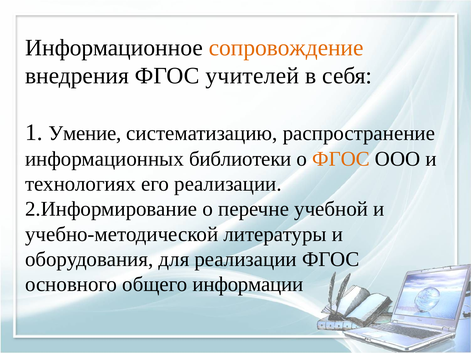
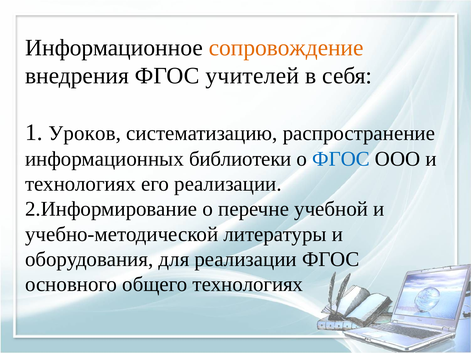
Умение: Умение -> Уроков (85, 133)
ФГОС colour: orange -> blue (341, 159)
общего информации: информации -> технологиях (248, 285)
